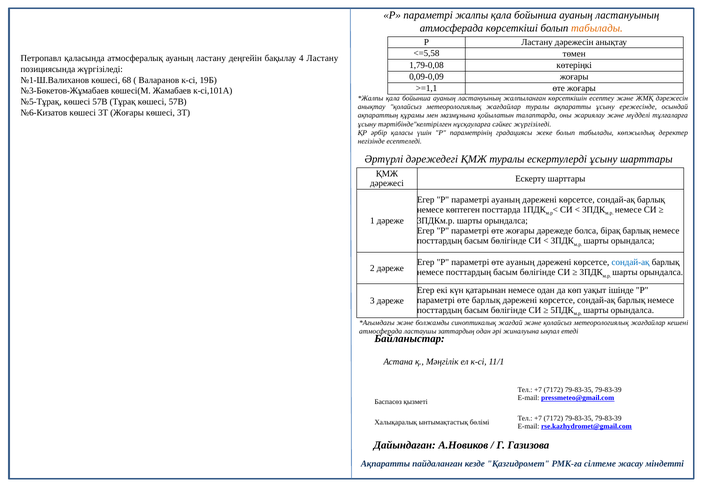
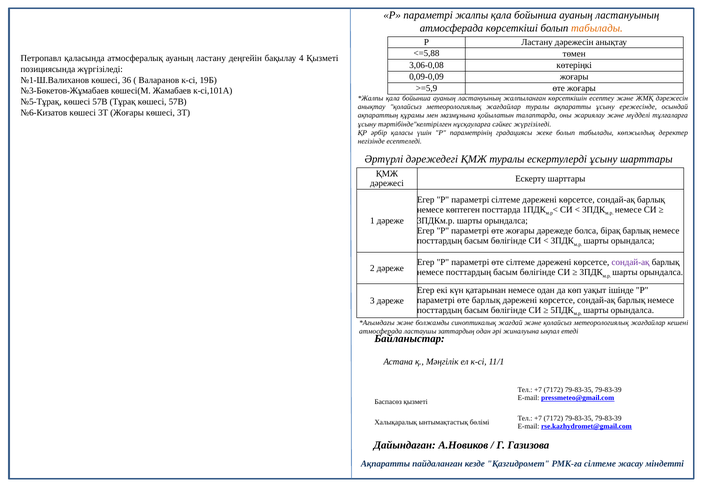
<=5,58: <=5,58 -> <=5,88 (427, 53)
4 Ластану: Ластану -> Қызметі (322, 58)
1,79-0,08: 1,79-0,08 -> 3,06-0,08 (426, 65)
68: 68 -> 36 (127, 80)
>=1,1: >=1,1 -> >=5,9 (426, 88)
параметрі ауаның: ауаның -> сілтеме (506, 199)
өте ауаның: ауаның -> сілтеме (520, 262)
сондай-ақ colour: blue -> purple (631, 262)
